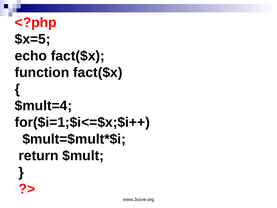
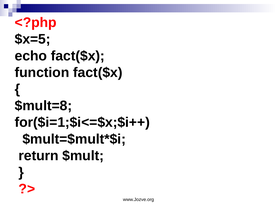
$mult=4: $mult=4 -> $mult=8 (43, 106)
